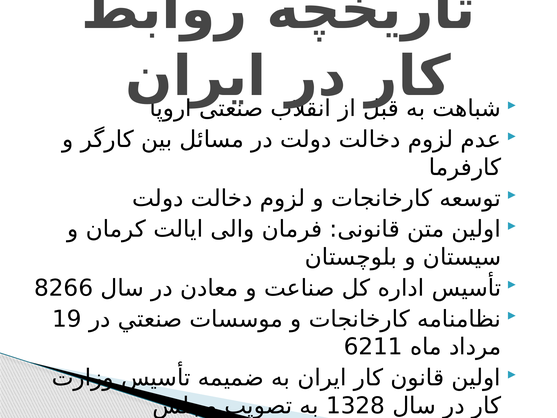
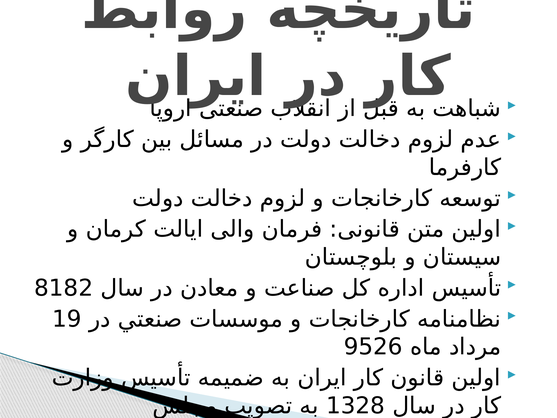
8266: 8266 -> 8182 (64, 288)
6211: 6211 -> 9526 (373, 347)
